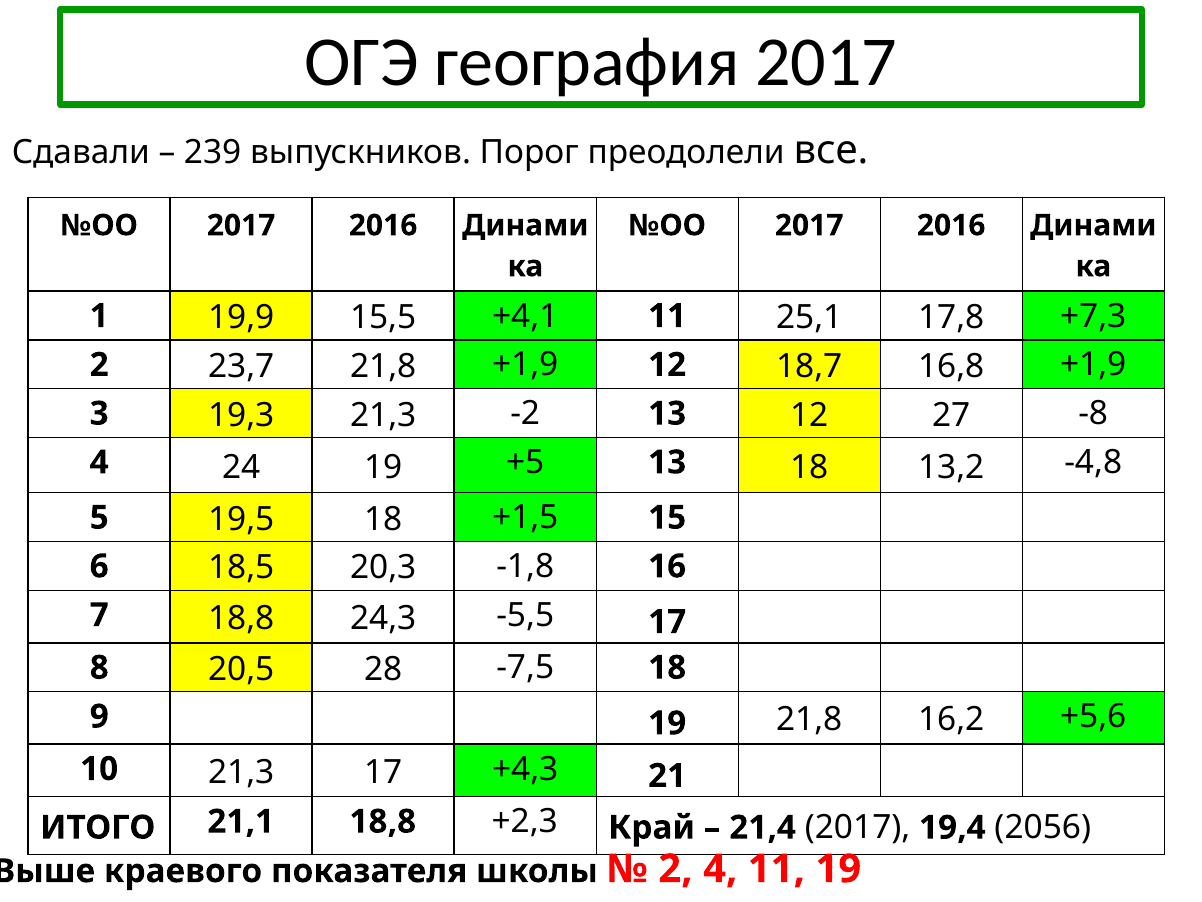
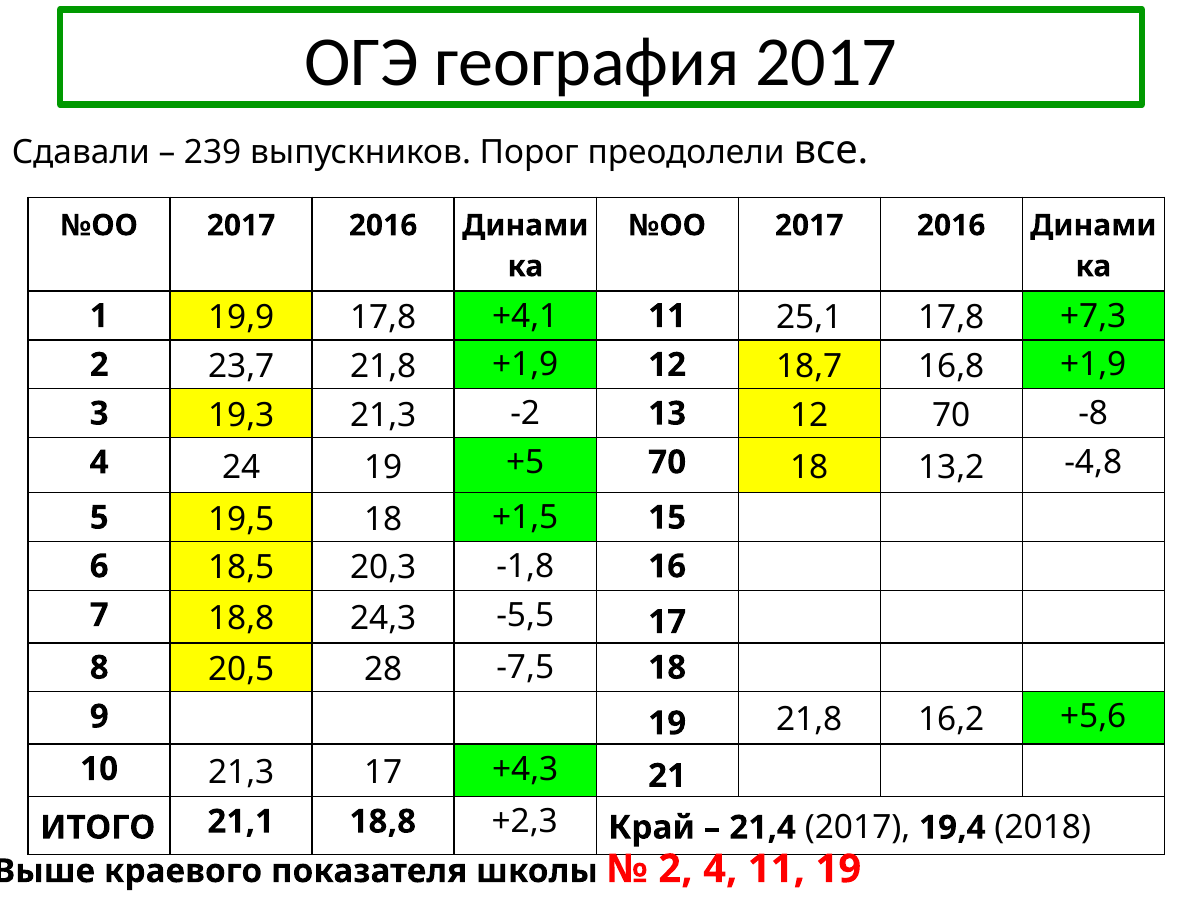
19,9 15,5: 15,5 -> 17,8 (383, 317)
12 27: 27 -> 70 (951, 415)
+5 13: 13 -> 70 (667, 462)
2056: 2056 -> 2018 (1043, 827)
